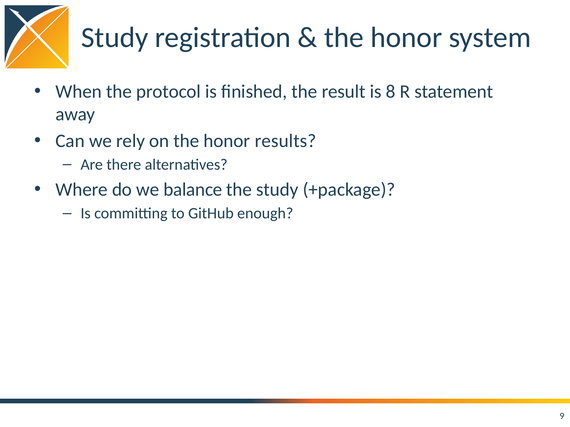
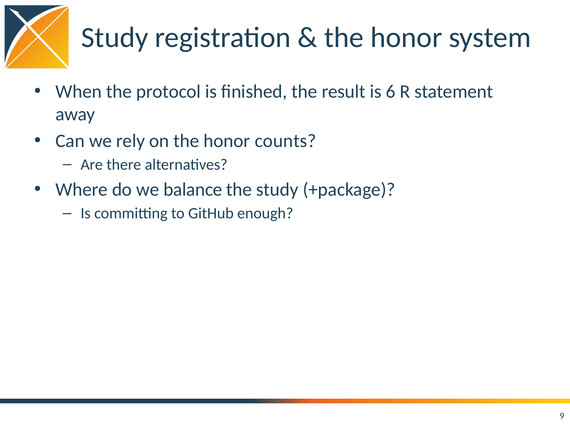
8: 8 -> 6 (391, 92)
results: results -> counts (286, 141)
